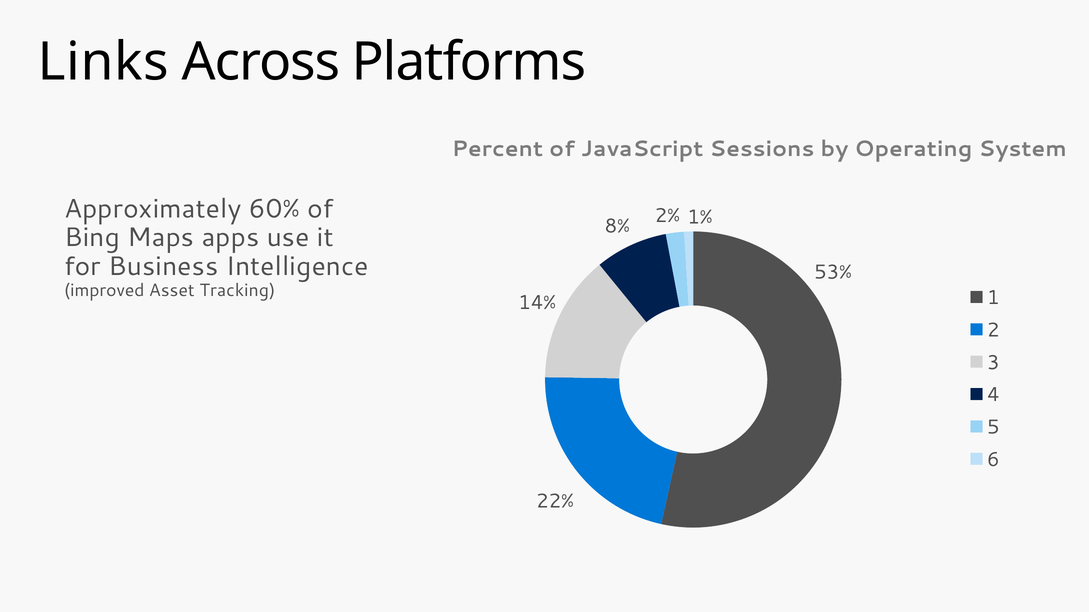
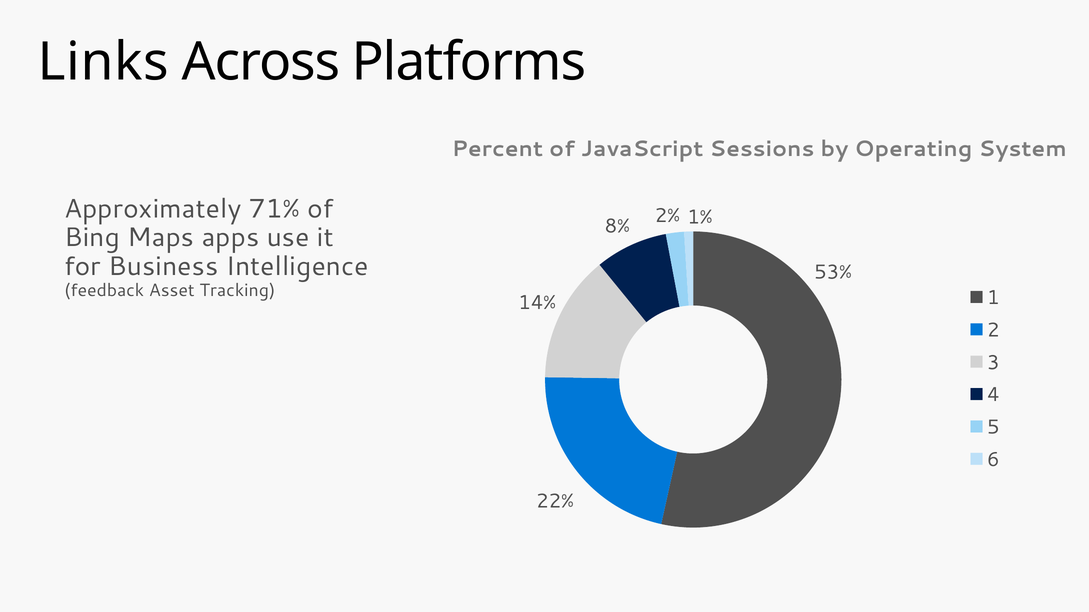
60%: 60% -> 71% (274, 209)
improved: improved -> feedback (104, 291)
